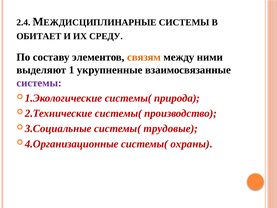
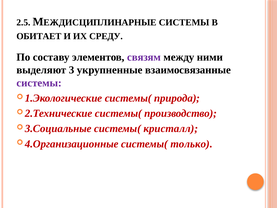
2.4: 2.4 -> 2.5 (23, 22)
связям colour: orange -> purple (144, 57)
1: 1 -> 3 (72, 70)
трудовые: трудовые -> кристалл (171, 128)
охраны: охраны -> только (191, 144)
